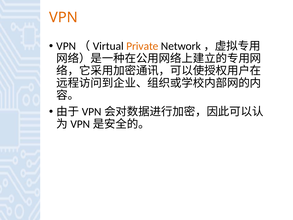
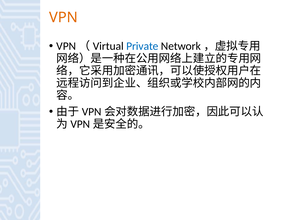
Private colour: orange -> blue (142, 46)
